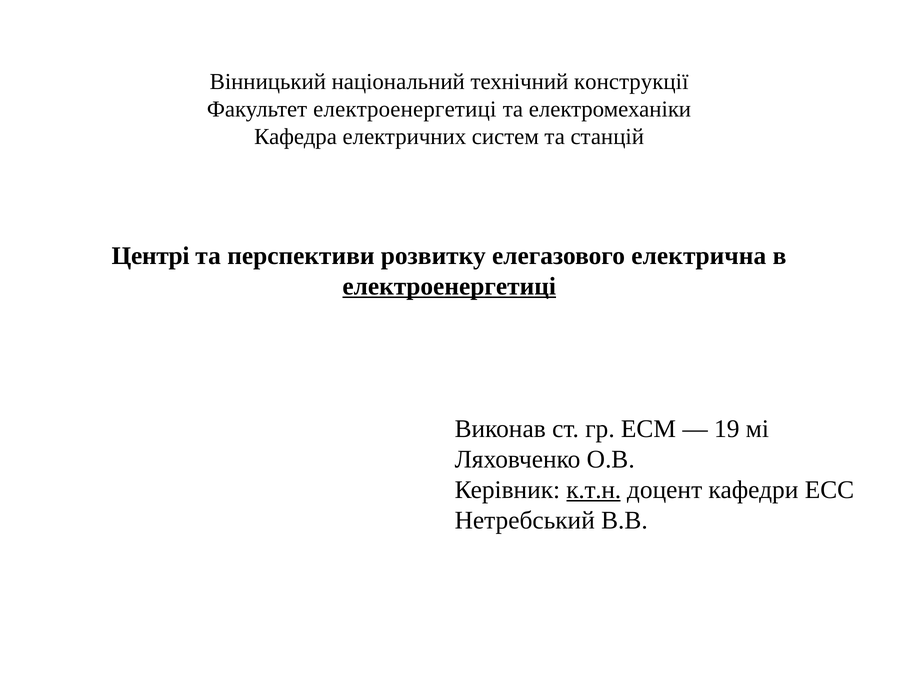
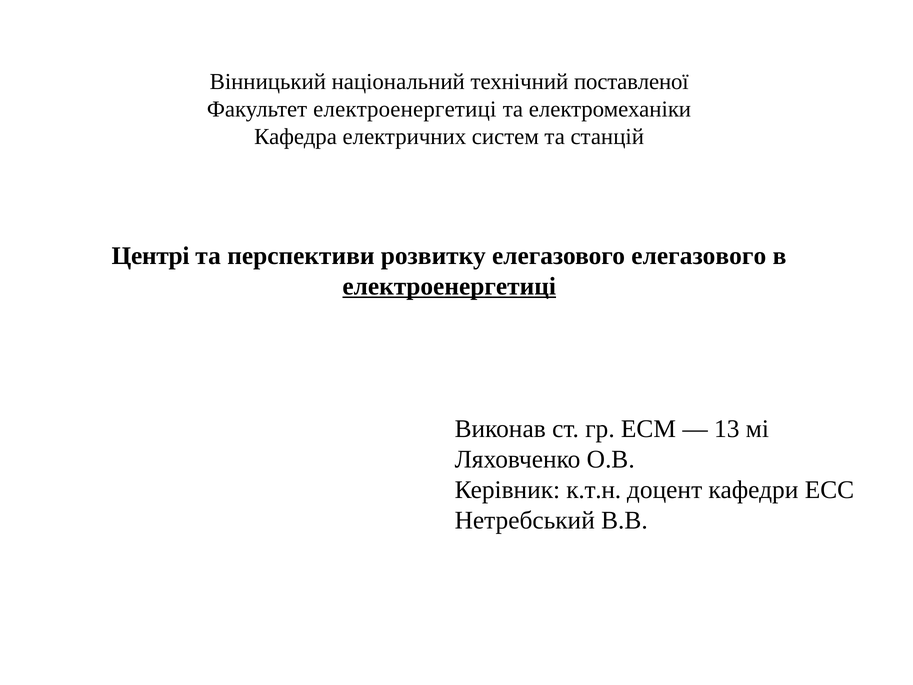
конструкції: конструкції -> поставленої (631, 82)
елегазового електрична: електрична -> елегазового (699, 256)
19: 19 -> 13 (727, 429)
к.т.н underline: present -> none (594, 489)
